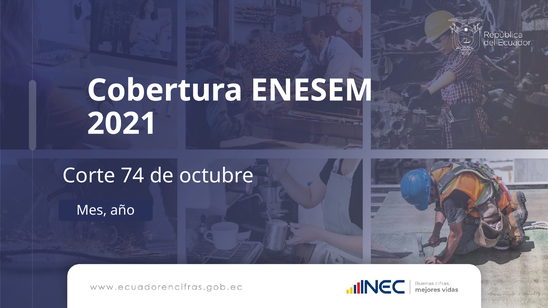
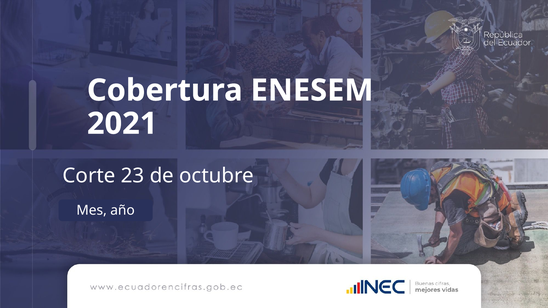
74: 74 -> 23 (133, 176)
